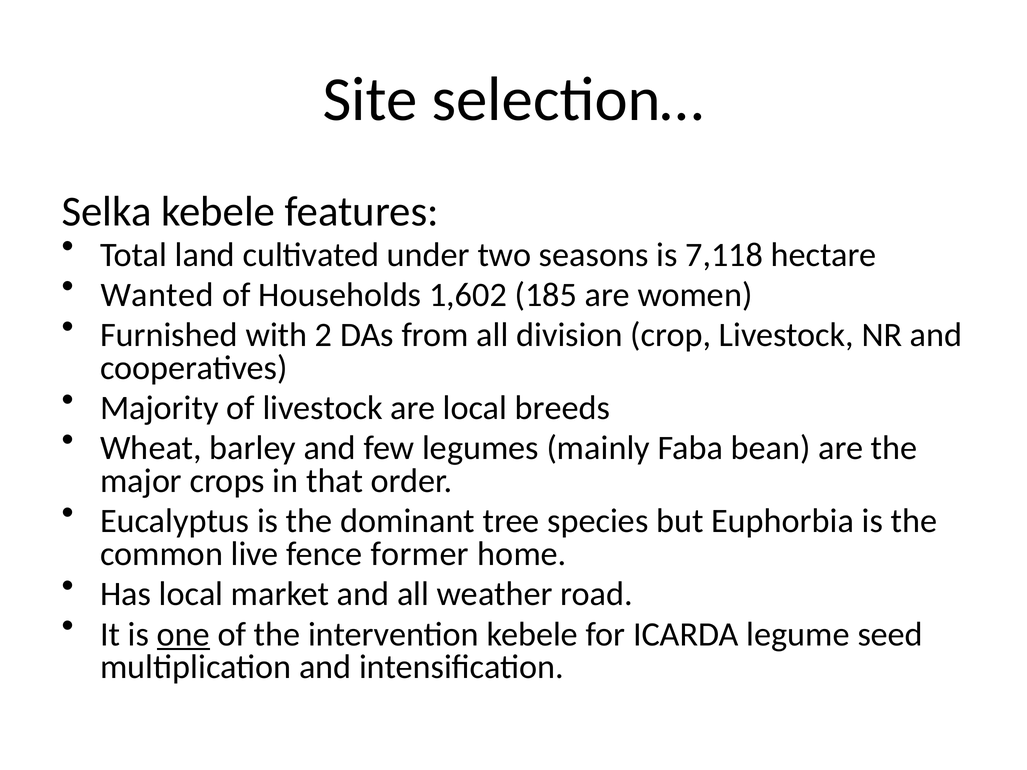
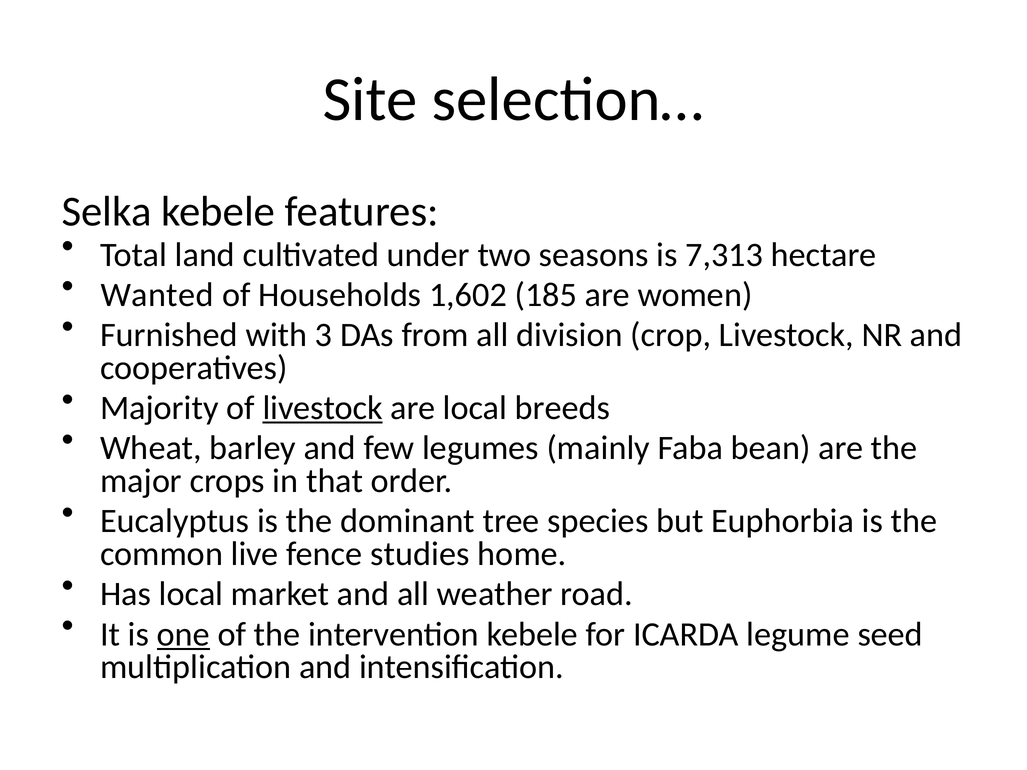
7,118: 7,118 -> 7,313 (724, 255)
2: 2 -> 3 (324, 335)
livestock underline: none -> present (323, 408)
former: former -> studies (420, 554)
